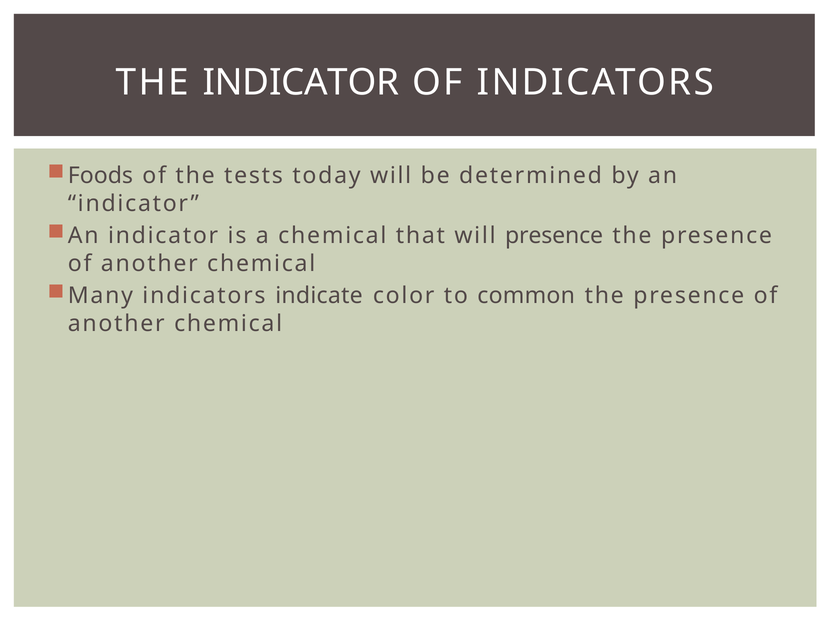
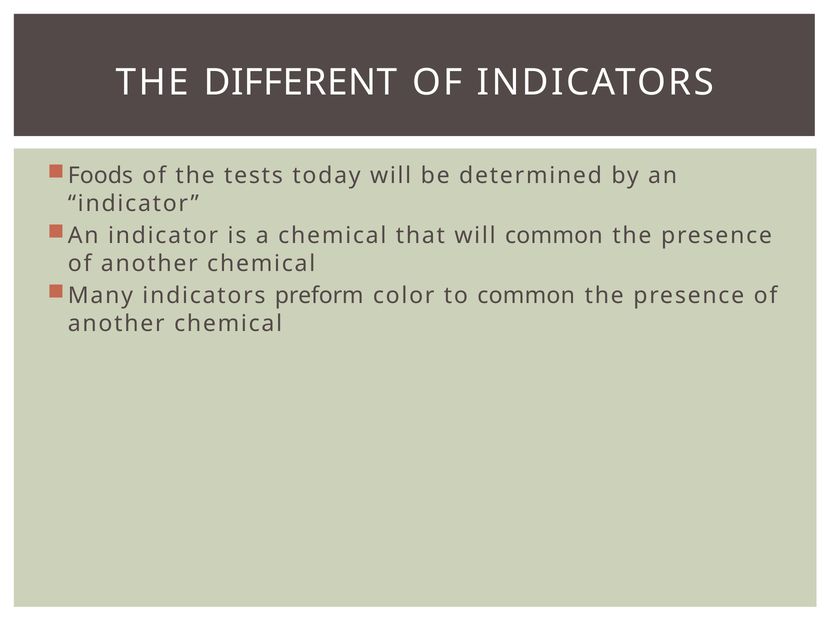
THE INDICATOR: INDICATOR -> DIFFERENT (300, 83)
will presence: presence -> common (554, 236)
indicate: indicate -> preform (319, 296)
